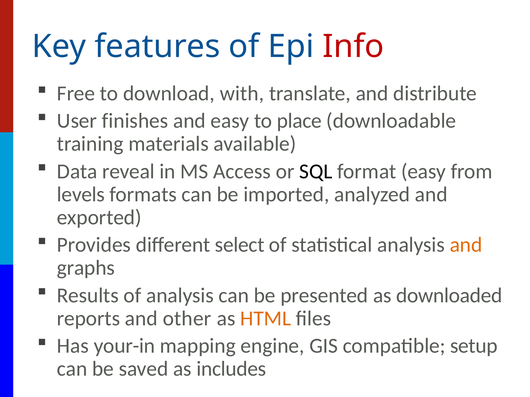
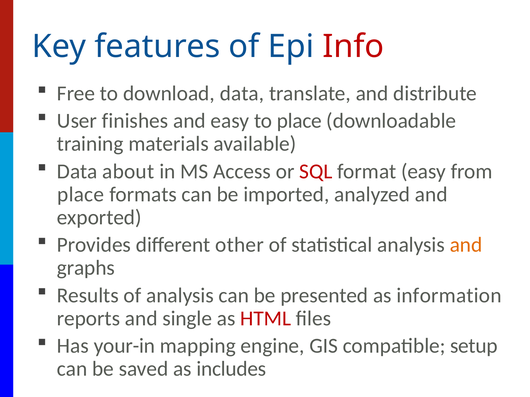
download with: with -> data (242, 94)
reveal: reveal -> about (128, 172)
SQL colour: black -> red (316, 172)
levels: levels -> place (81, 195)
select: select -> other (240, 245)
downloaded: downloaded -> information (449, 296)
other: other -> single (187, 319)
HTML colour: orange -> red (266, 319)
